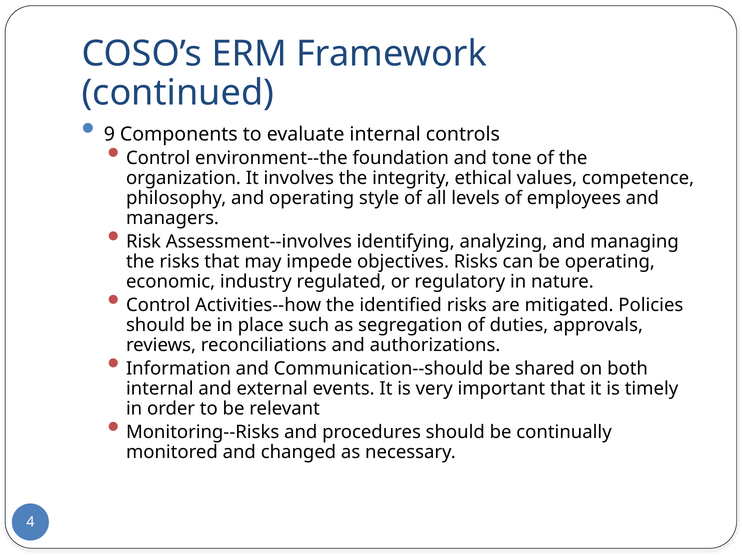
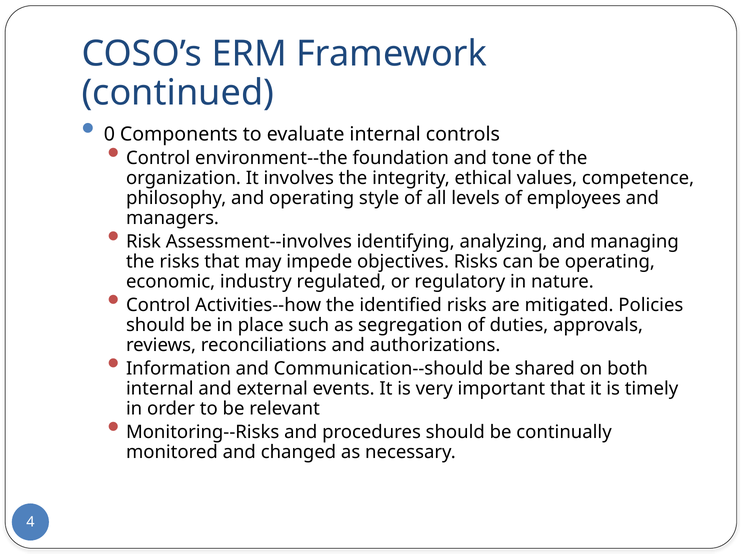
9: 9 -> 0 (109, 134)
